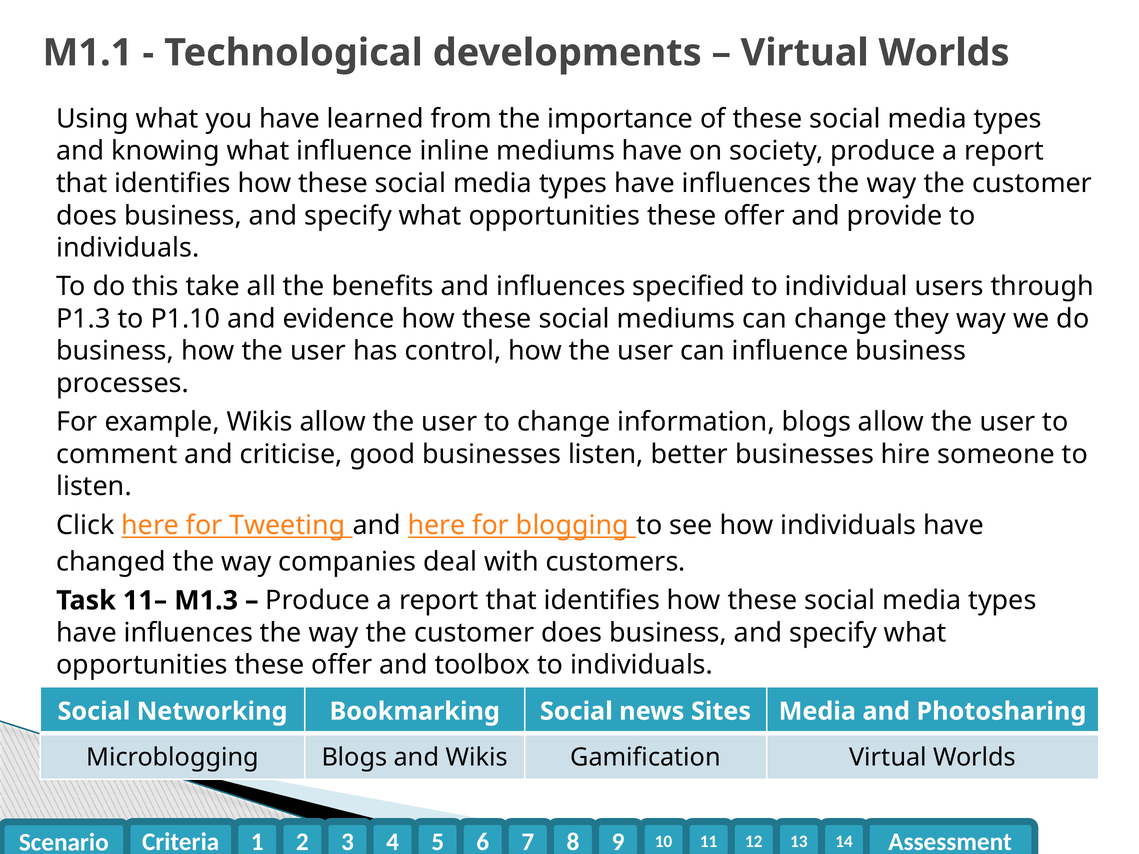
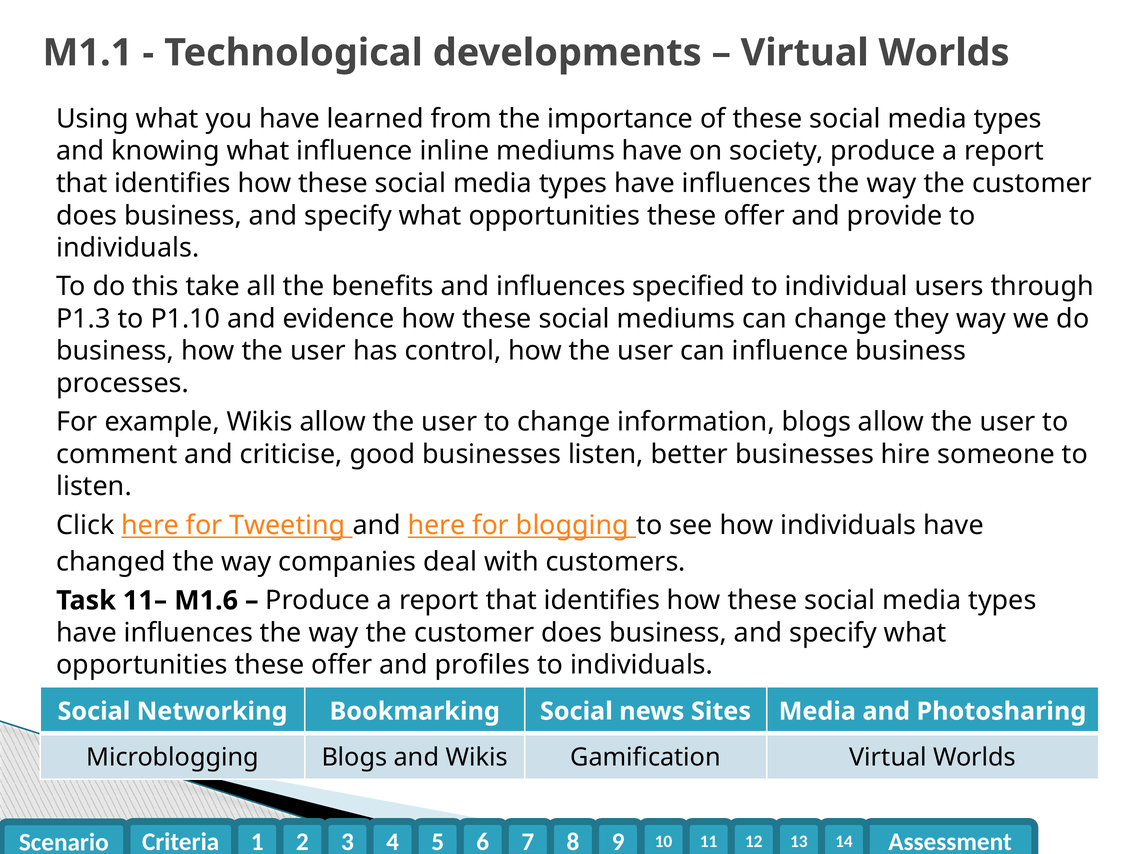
M1.3: M1.3 -> M1.6 (206, 601)
toolbox: toolbox -> profiles (482, 665)
